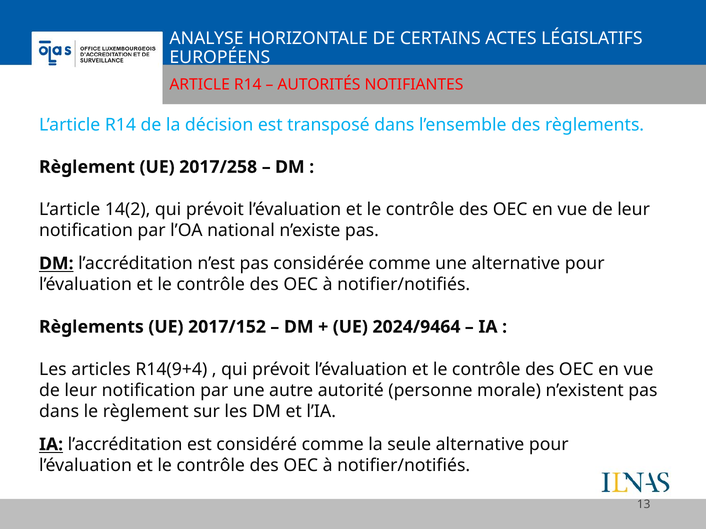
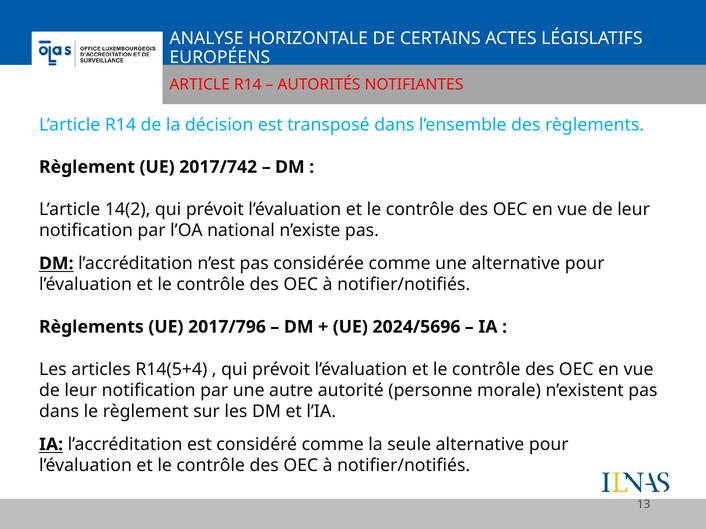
2017/258: 2017/258 -> 2017/742 (218, 167)
2017/152: 2017/152 -> 2017/796 (227, 327)
2024/9464: 2024/9464 -> 2024/5696 (416, 327)
R14(9+4: R14(9+4 -> R14(5+4 (171, 370)
